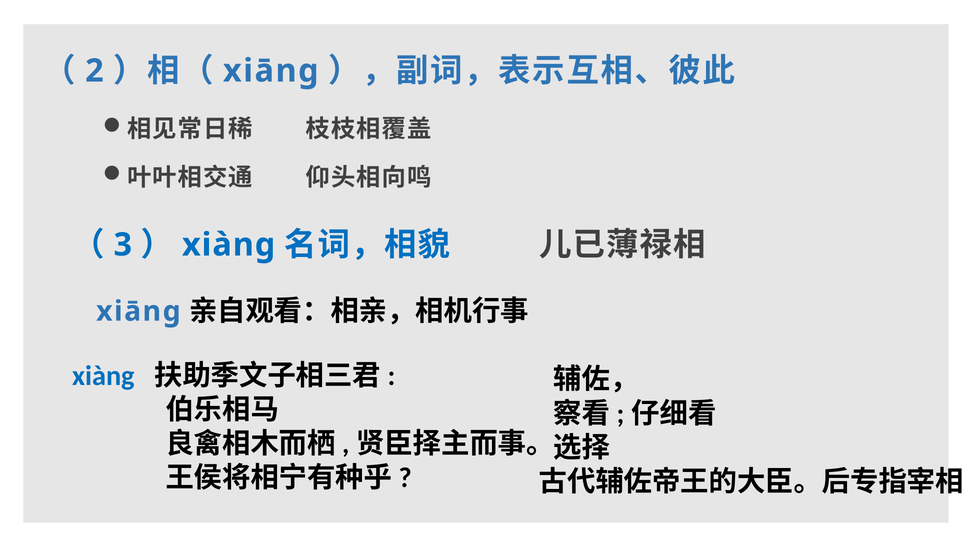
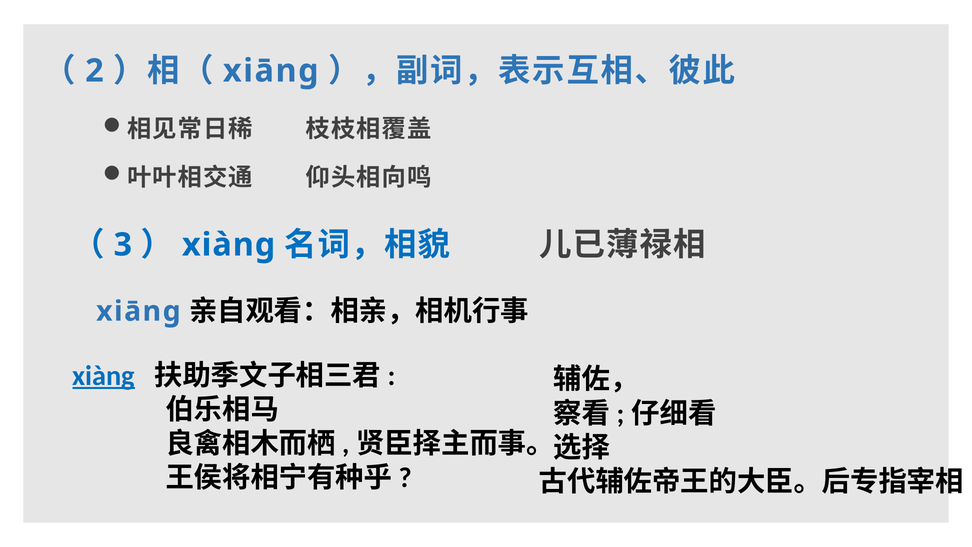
xiàng underline: none -> present (104, 376)
